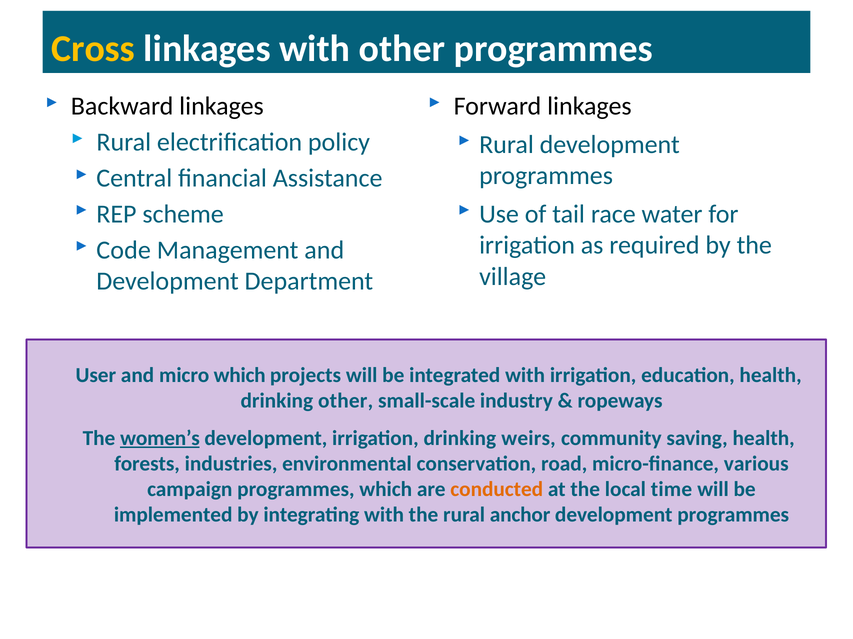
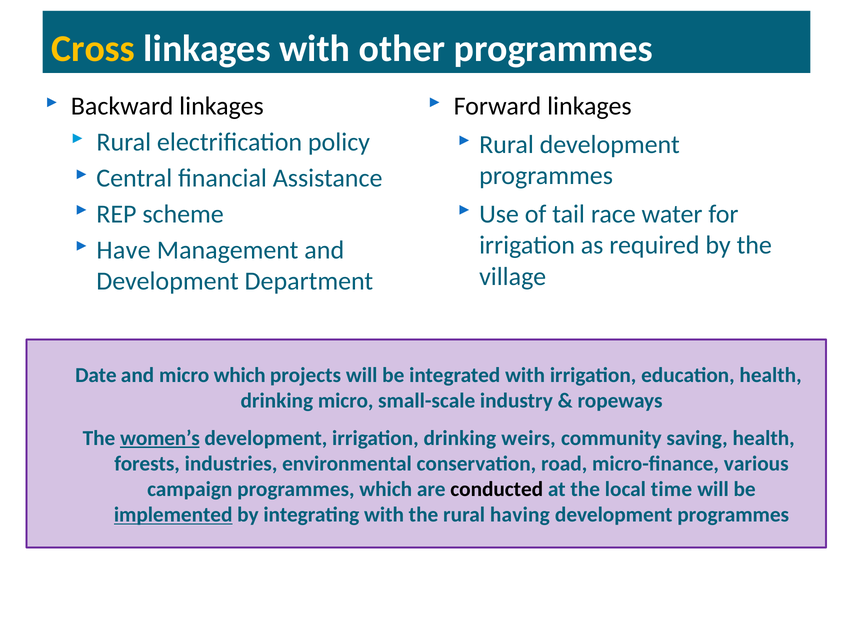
Code: Code -> Have (124, 250)
User: User -> Date (96, 376)
drinking other: other -> micro (346, 401)
conducted colour: orange -> black (497, 490)
implemented underline: none -> present (173, 515)
anchor: anchor -> having (520, 515)
